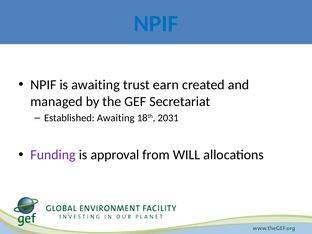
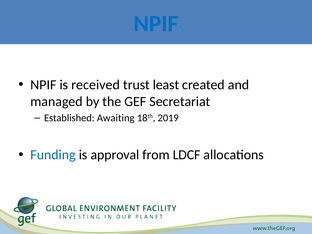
is awaiting: awaiting -> received (96, 85)
earn: earn -> least (166, 85)
2031: 2031 -> 2019 (168, 118)
Funding colour: purple -> blue (53, 155)
WILL: WILL -> LDCF (187, 155)
